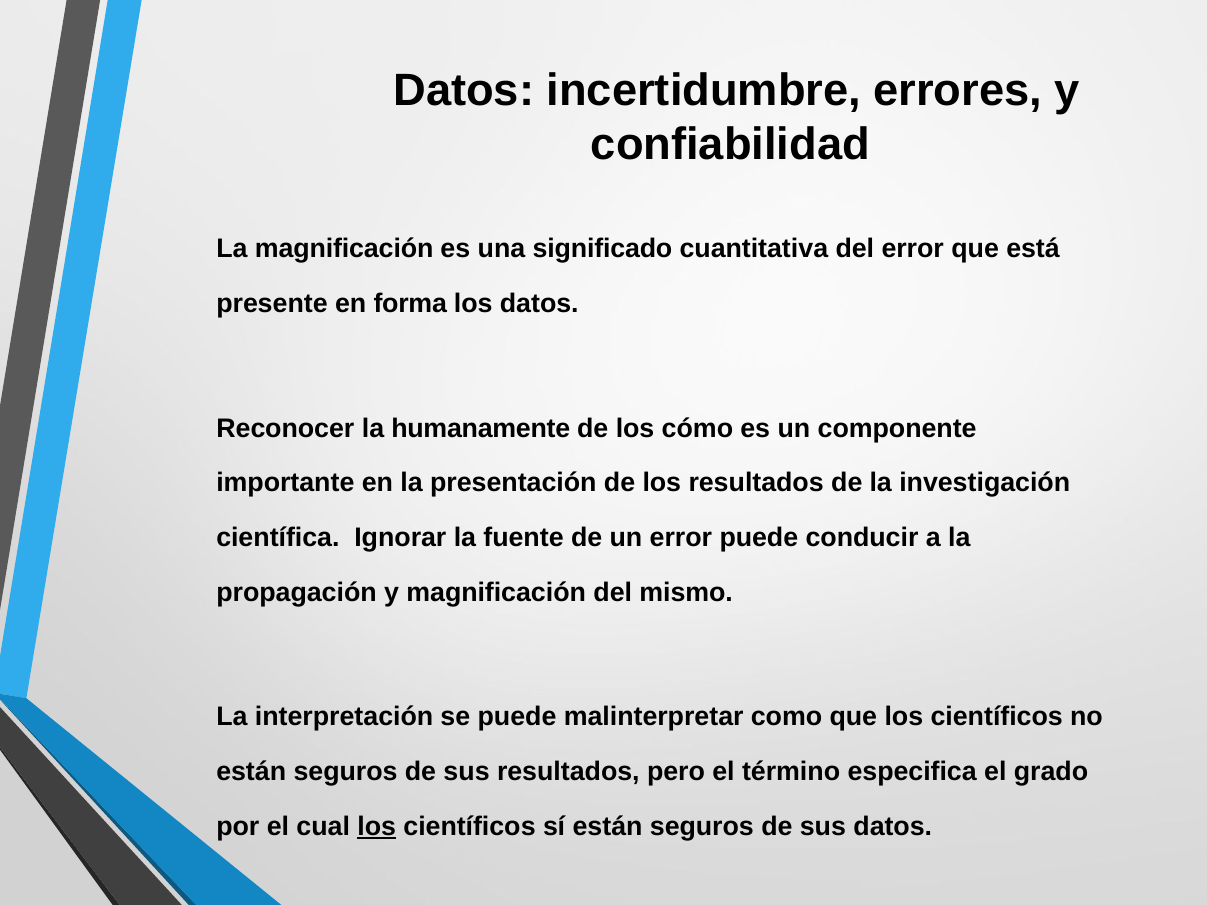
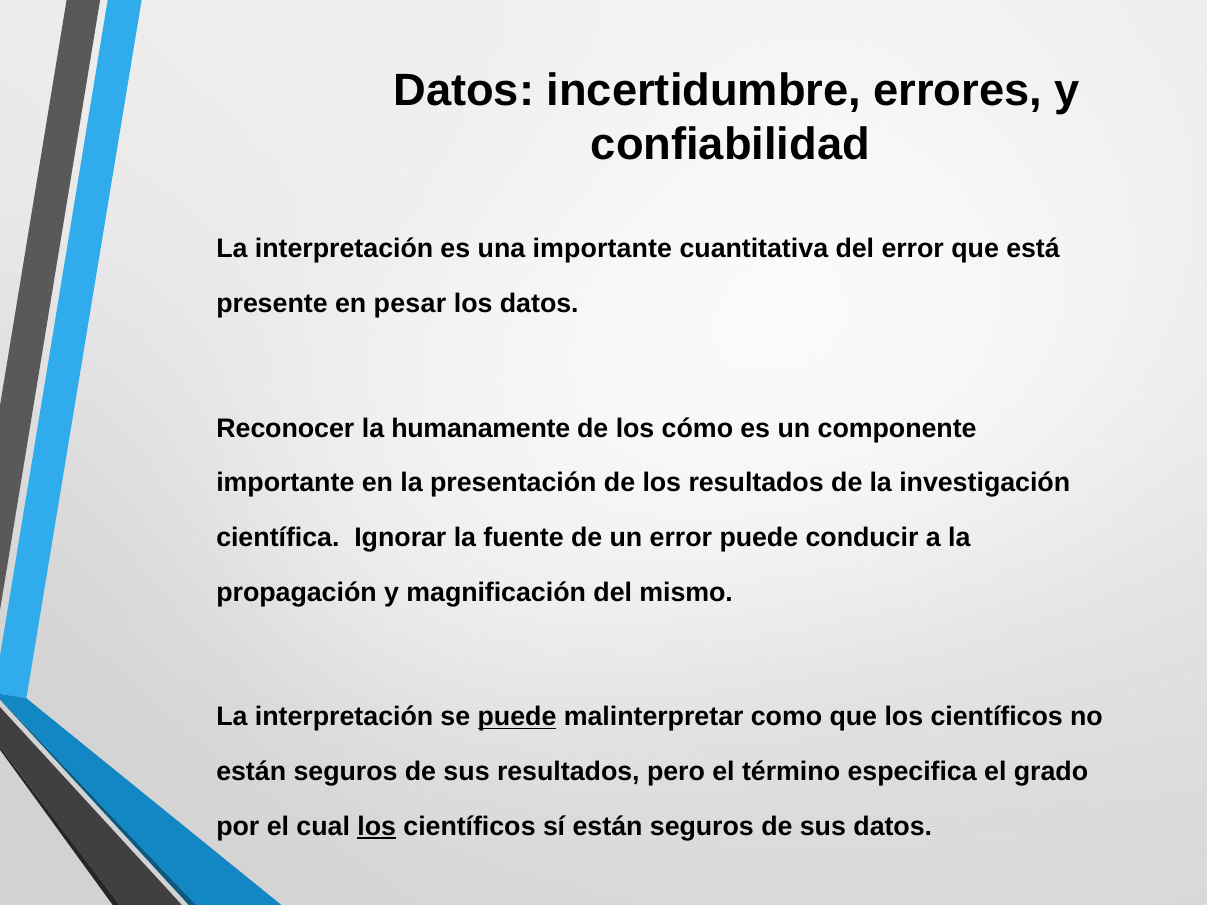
magnificación: magnificación -> interpretación (344, 249)
una significado: significado -> importante (602, 249)
forma: forma -> pesar (410, 304)
puede underline: none -> present (517, 717)
